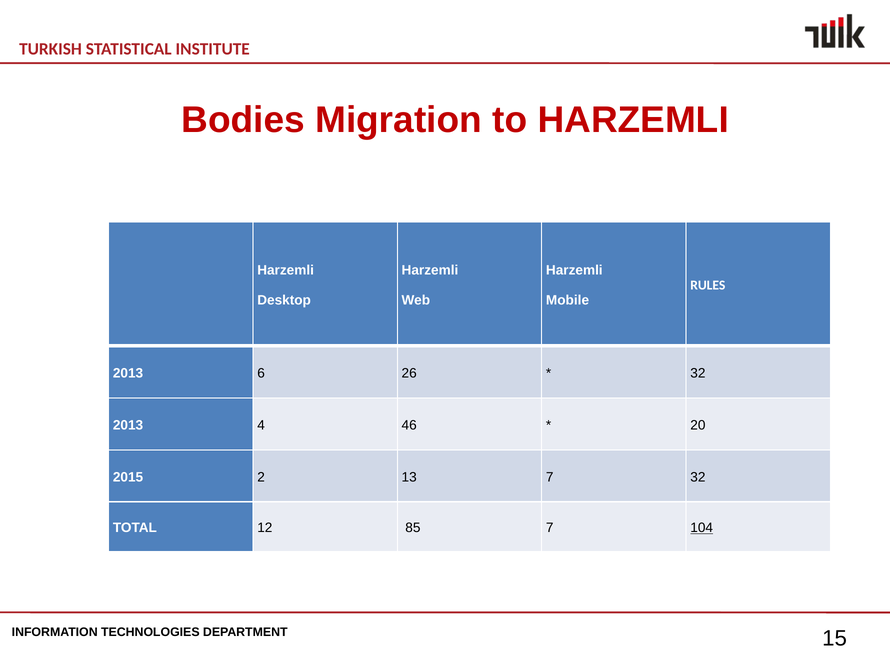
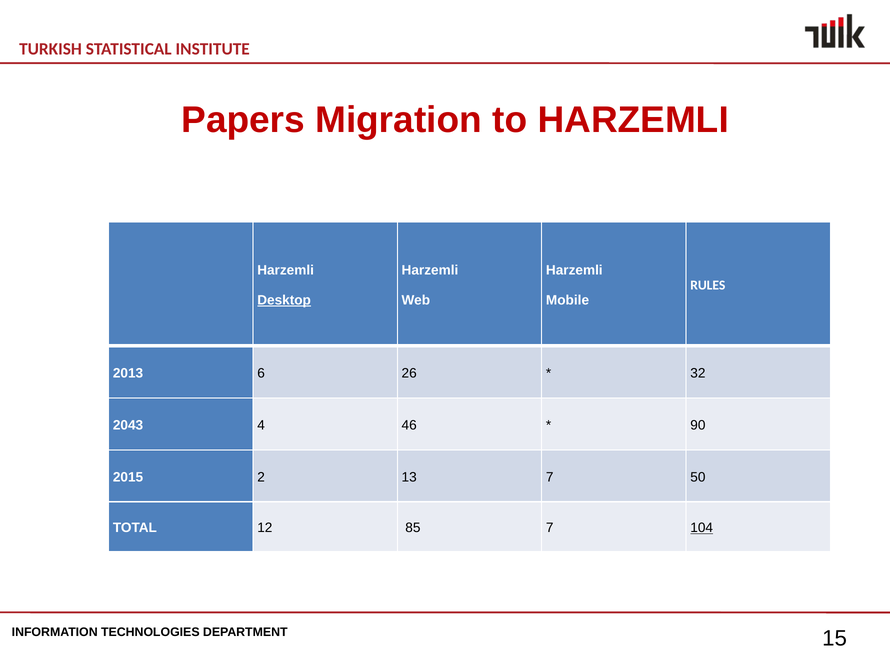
Bodies: Bodies -> Papers (243, 120)
Desktop underline: none -> present (284, 300)
2013: 2013 -> 2043 (128, 425)
20: 20 -> 90 (698, 425)
7 32: 32 -> 50 (698, 477)
